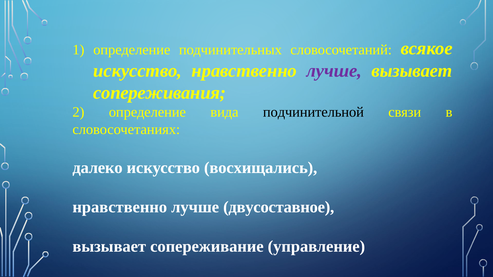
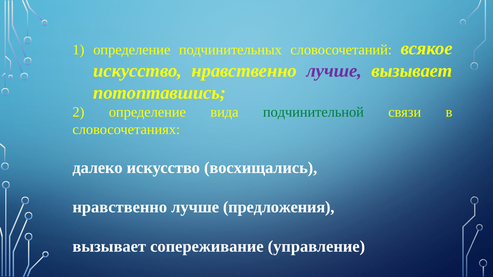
сопереживания: сопереживания -> потоптавшись (160, 93)
подчинительной colour: black -> green (313, 112)
двусоставное: двусоставное -> предложения (279, 207)
